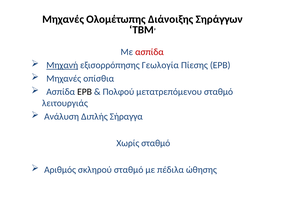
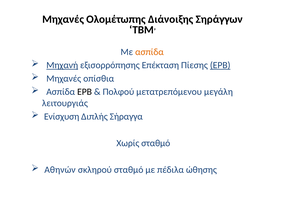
ασπίδα colour: red -> orange (149, 52)
Γεωλογία: Γεωλογία -> Επέκταση (160, 65)
ΕΡΒ underline: none -> present (220, 65)
μετατρεπόμενου σταθμό: σταθμό -> μεγάλη (218, 92)
Ανάλυση: Ανάλυση -> Ενίσχυση (62, 116)
Αριθμός: Αριθμός -> Αθηνών (60, 170)
